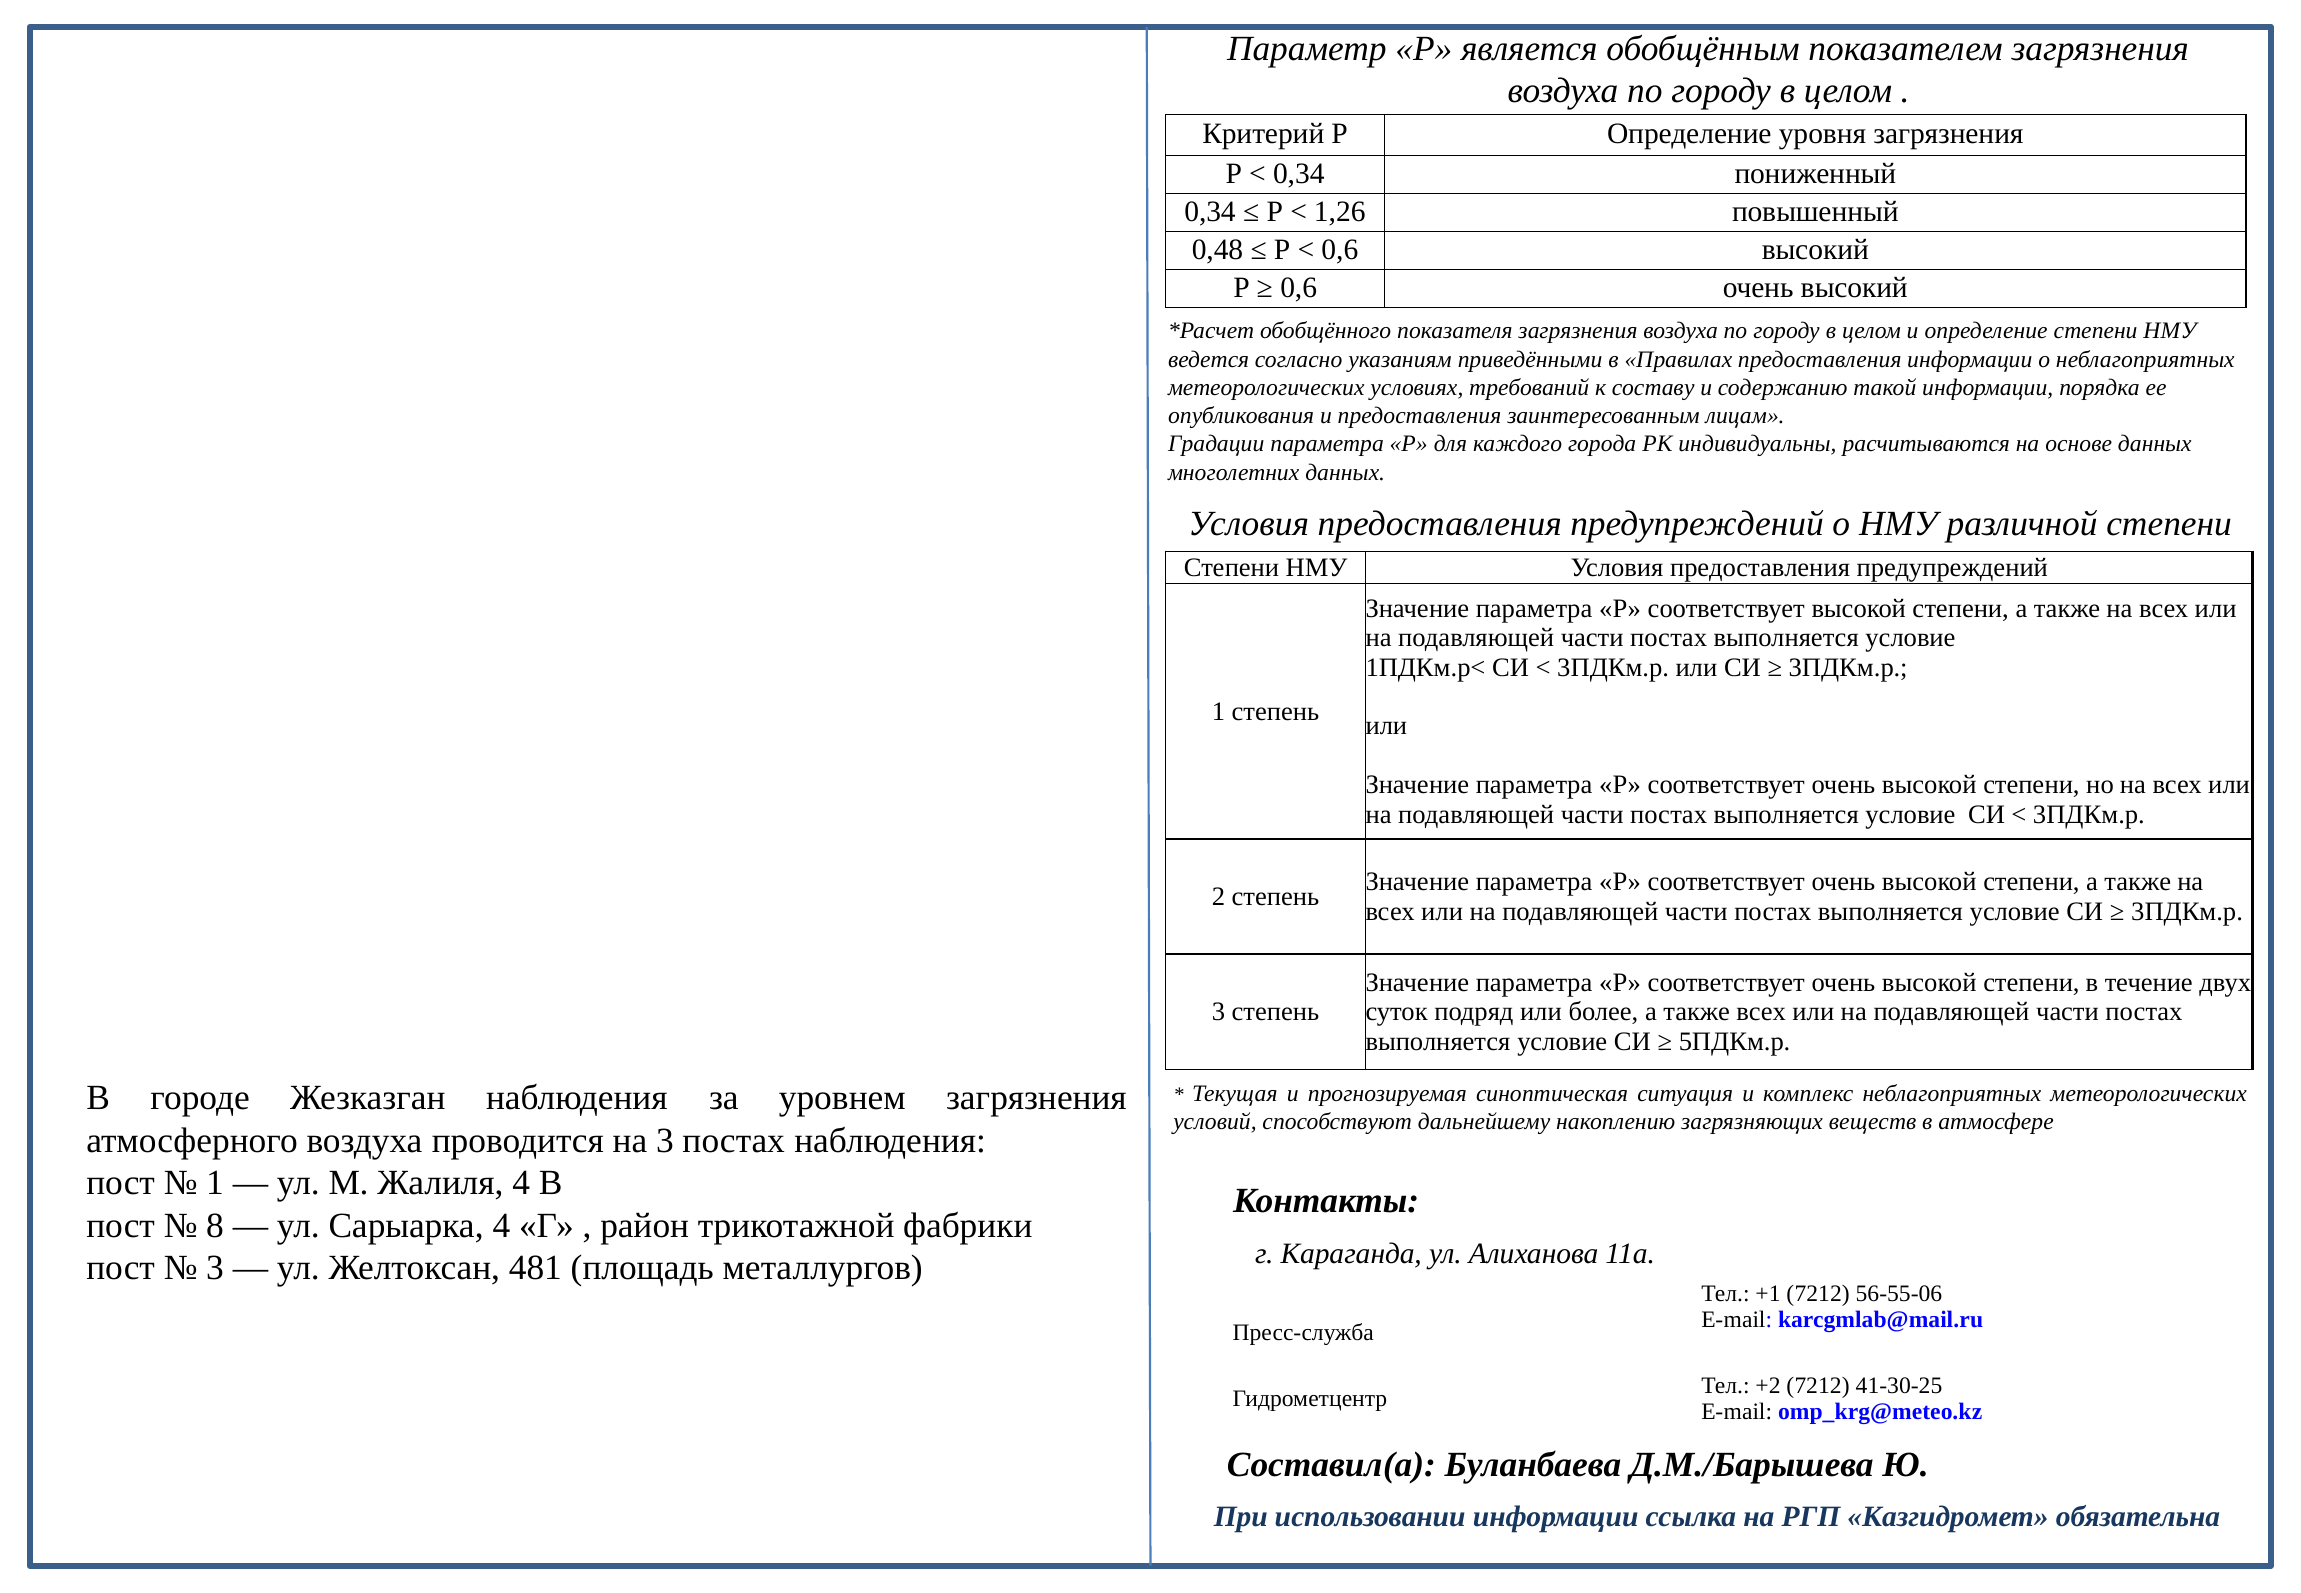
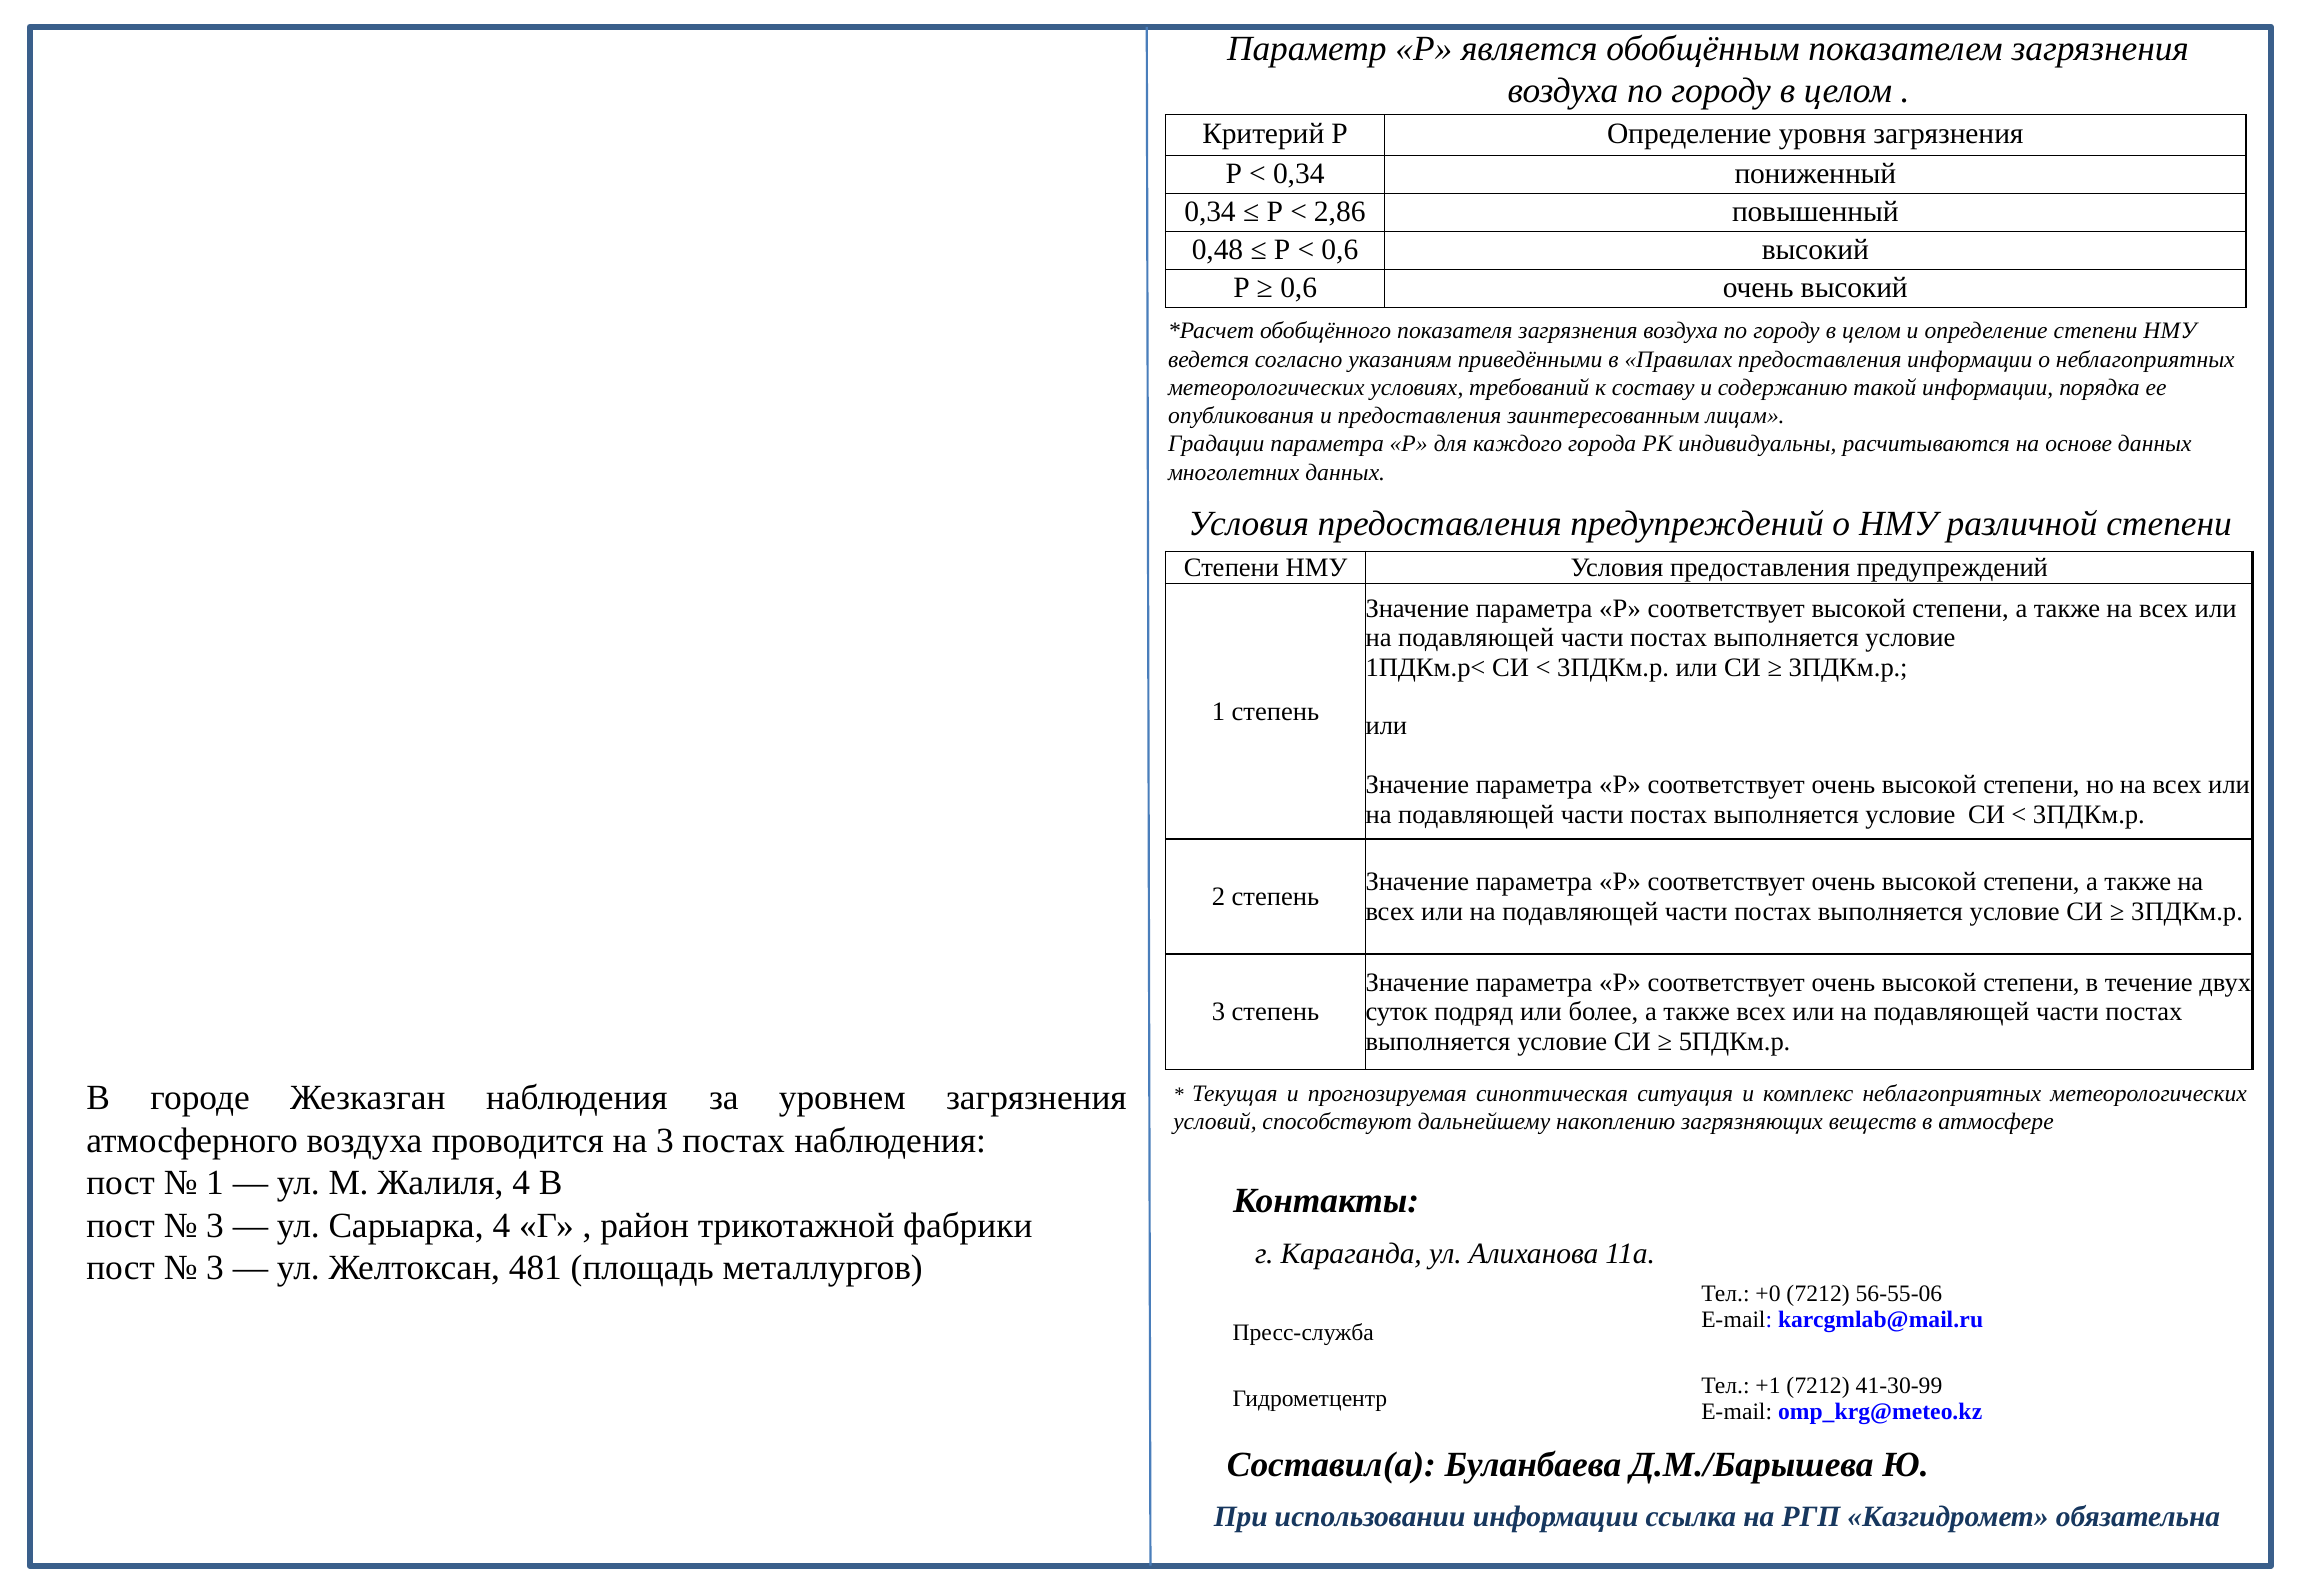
1,26: 1,26 -> 2,86 (1340, 212)
8: 8 -> 3 (215, 1226)
+1: +1 -> +0 (1768, 1294)
+2: +2 -> +1 (1768, 1386)
41-30-25: 41-30-25 -> 41-30-99 (1899, 1386)
